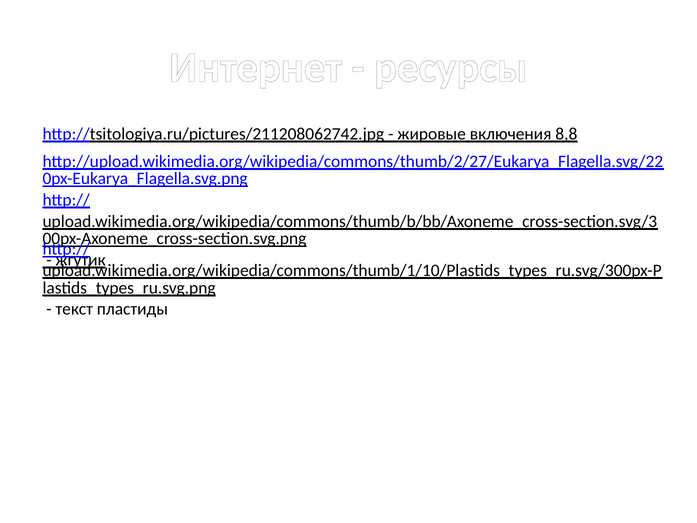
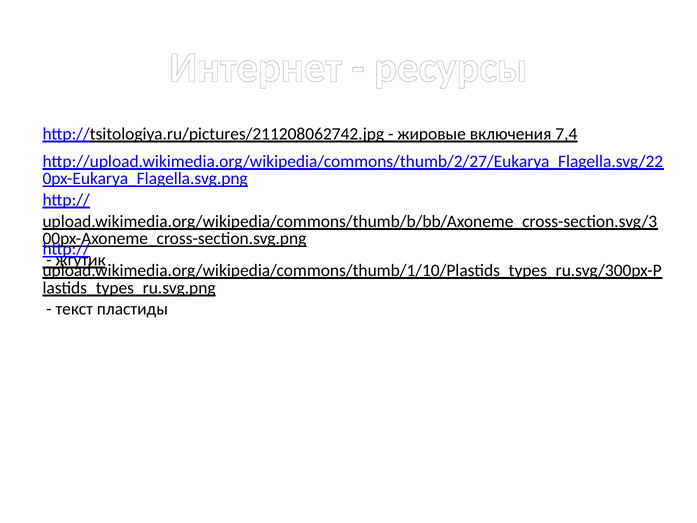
8,8: 8,8 -> 7,4 (566, 134)
